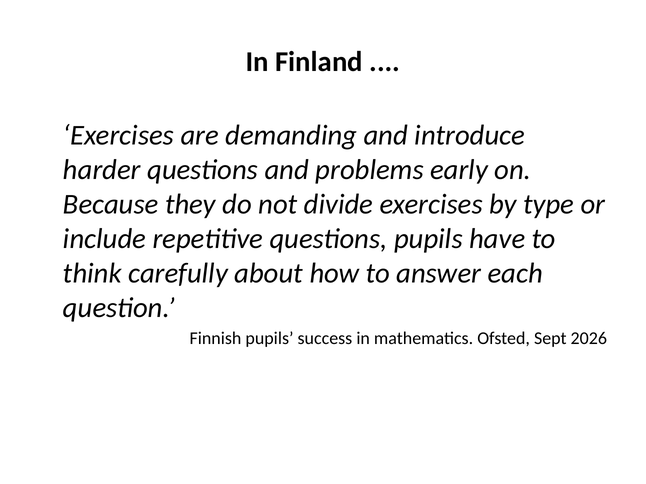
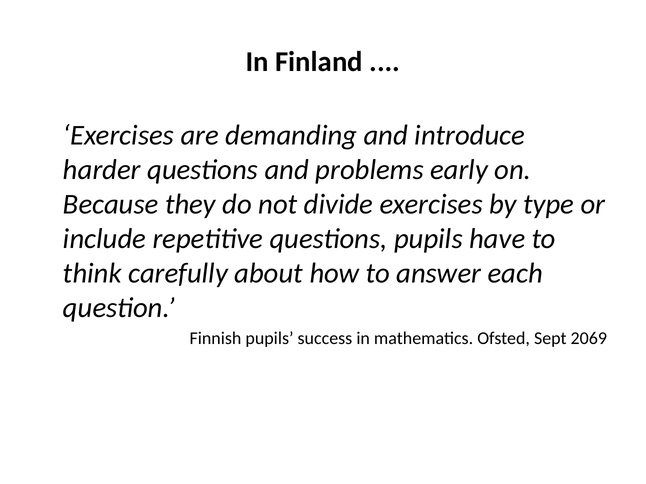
2026: 2026 -> 2069 (589, 339)
